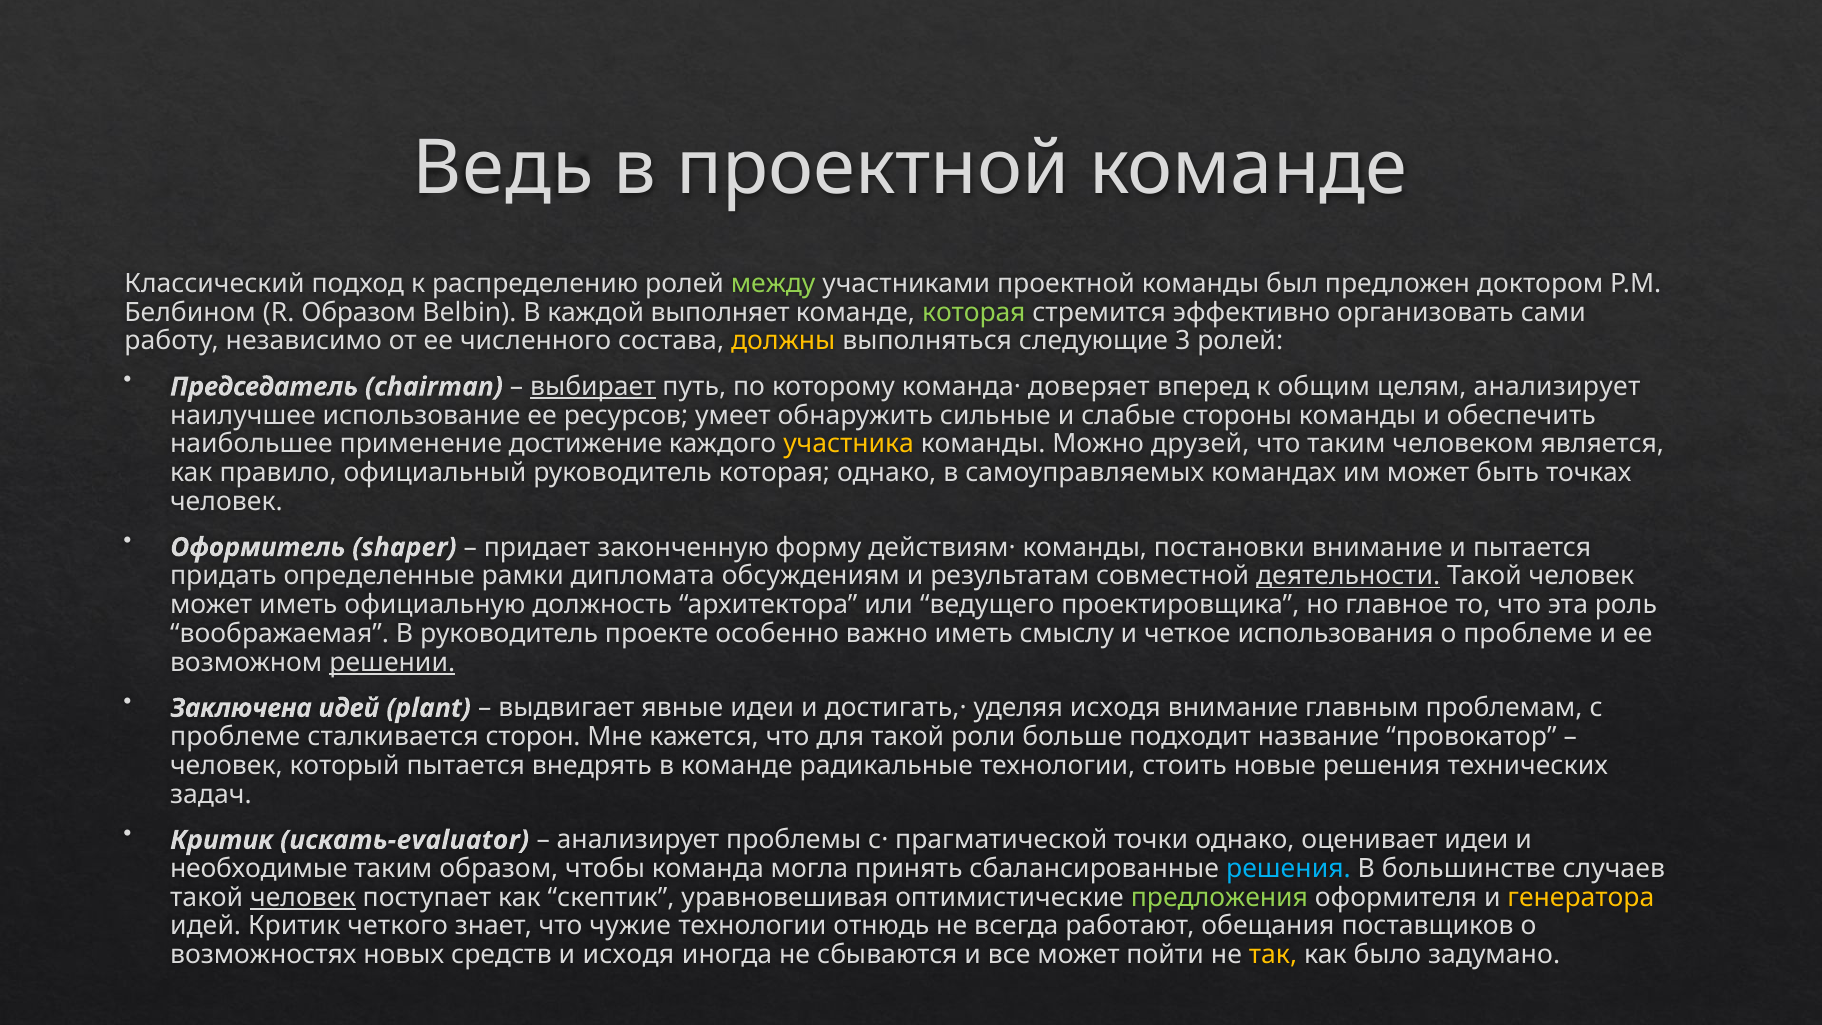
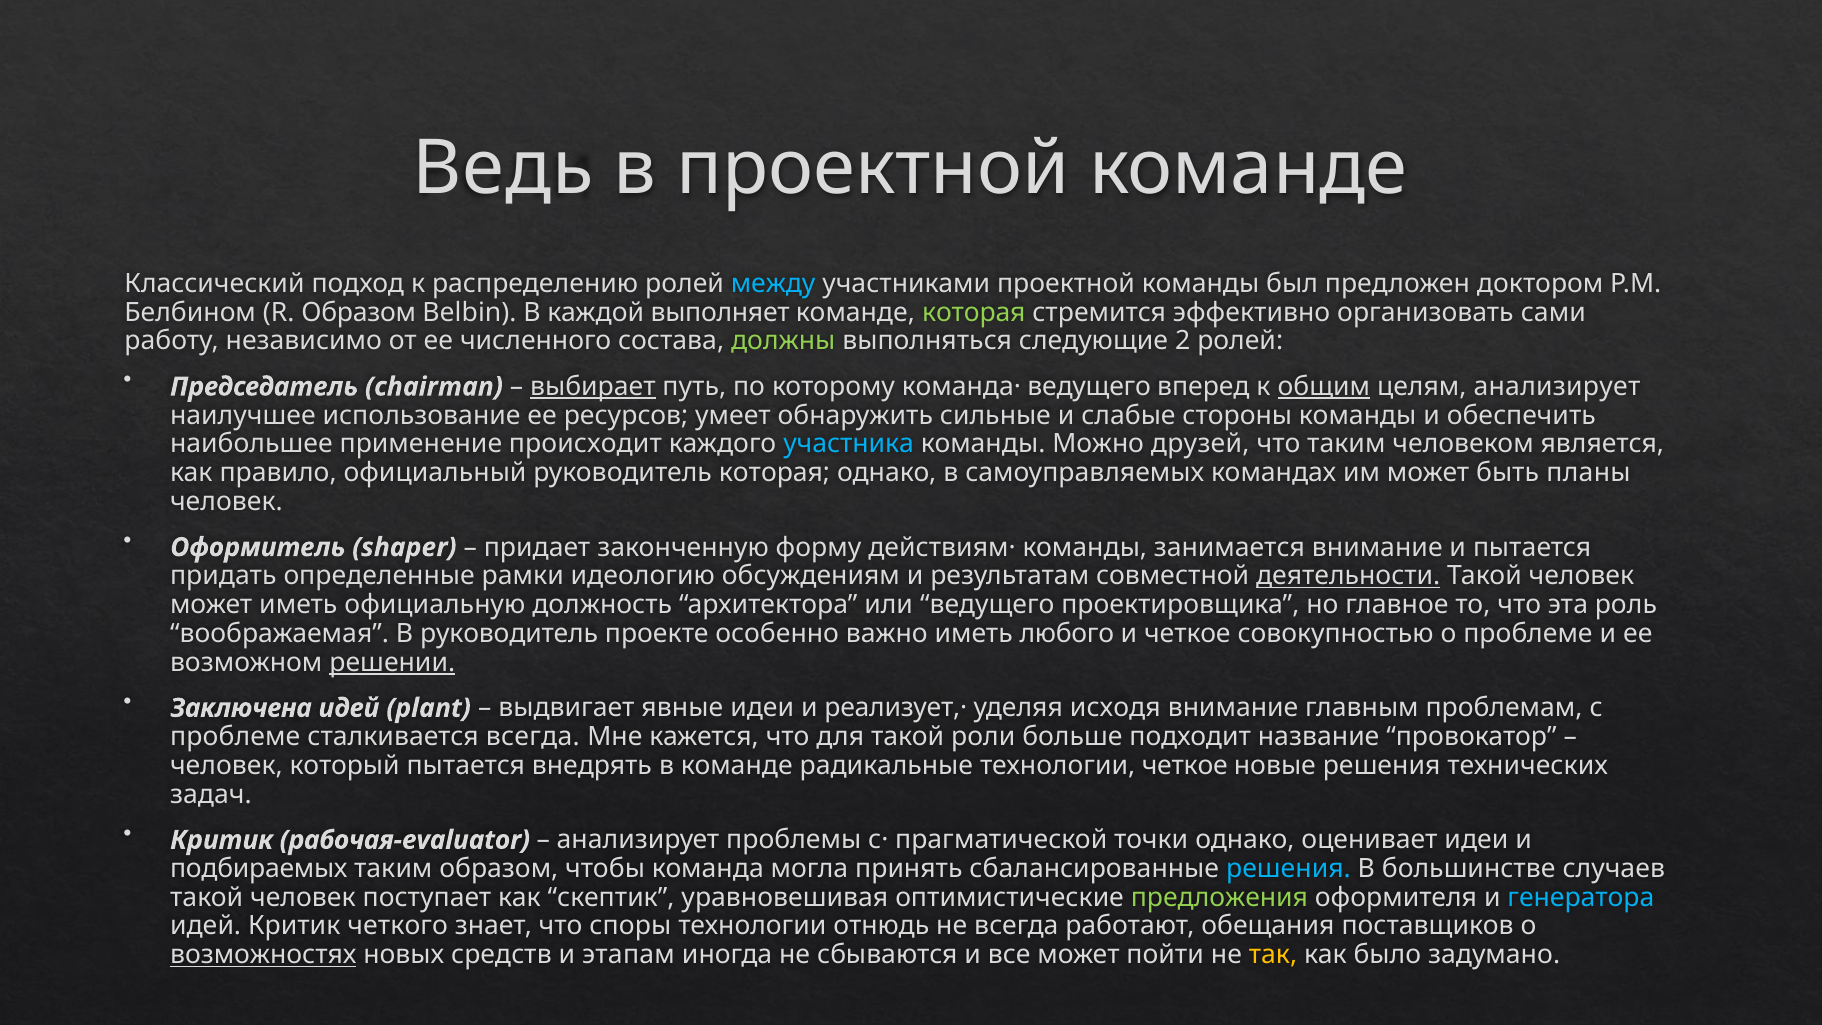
между colour: light green -> light blue (773, 284)
должны colour: yellow -> light green (783, 341)
3: 3 -> 2 (1183, 341)
команда· доверяет: доверяет -> ведущего (1089, 387)
общим underline: none -> present (1324, 387)
достижение: достижение -> происходит (585, 444)
участника colour: yellow -> light blue (849, 444)
точках: точках -> планы (1589, 473)
постановки: постановки -> занимается (1229, 547)
дипломата: дипломата -> идеологию (643, 576)
смыслу: смыслу -> любого (1067, 634)
использования: использования -> совокупностью (1336, 634)
достигать,·: достигать,· -> реализует,· (896, 708)
сталкивается сторон: сторон -> всегда (533, 737)
технологии стоить: стоить -> четкое (1185, 765)
искать-evaluator: искать-evaluator -> рабочая-evaluator (405, 840)
необходимые: необходимые -> подбираемых (259, 869)
человек underline: present -> none (303, 897)
генератора colour: yellow -> light blue (1581, 897)
чужие: чужие -> споры (630, 926)
возможностях underline: none -> present (263, 955)
и исходя: исходя -> этапам (628, 955)
